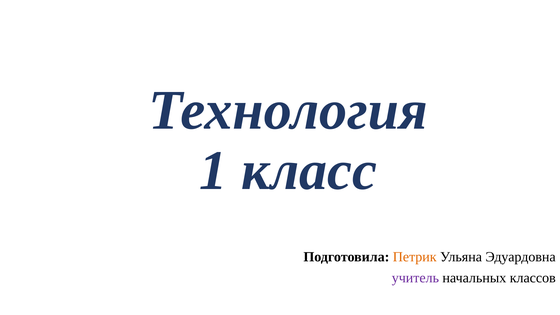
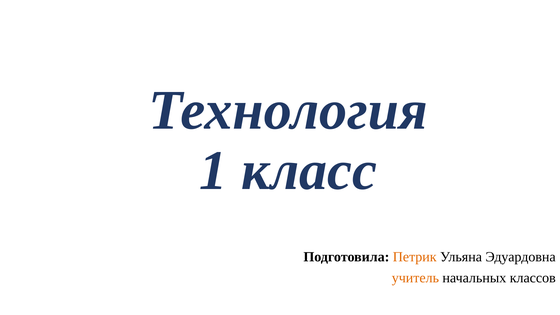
учитель colour: purple -> orange (415, 278)
